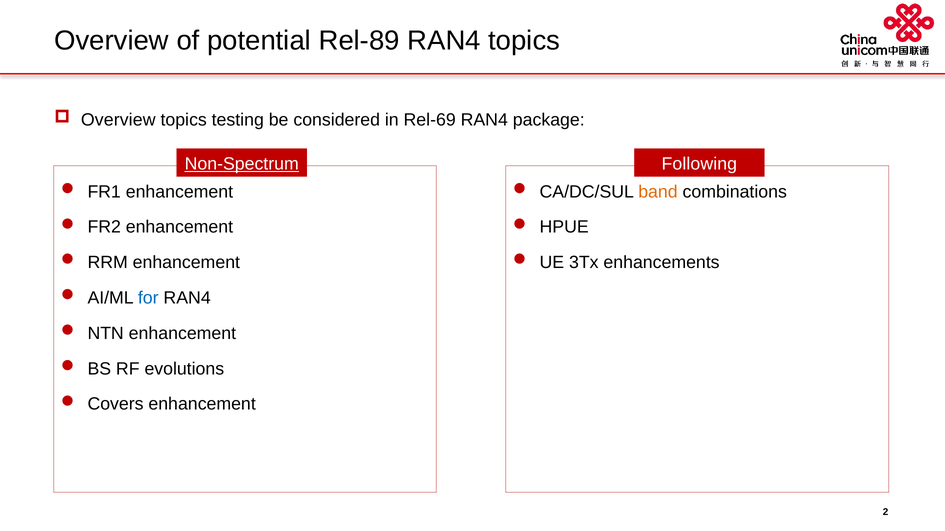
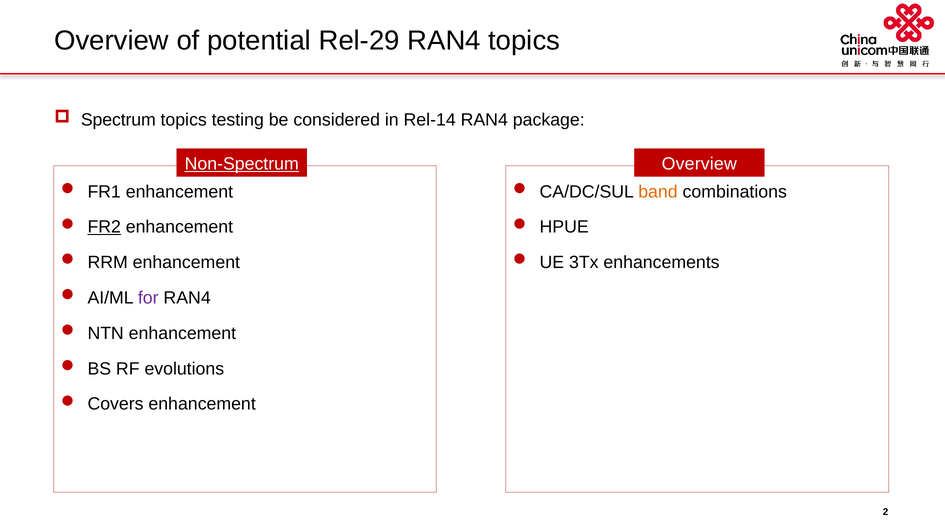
Rel-89: Rel-89 -> Rel-29 (359, 41)
Overview: Overview -> Spectrum (118, 120)
Rel-69: Rel-69 -> Rel-14 (430, 120)
Following: Following -> Overview (699, 164)
FR2 underline: none -> present (104, 227)
for colour: blue -> purple (148, 298)
